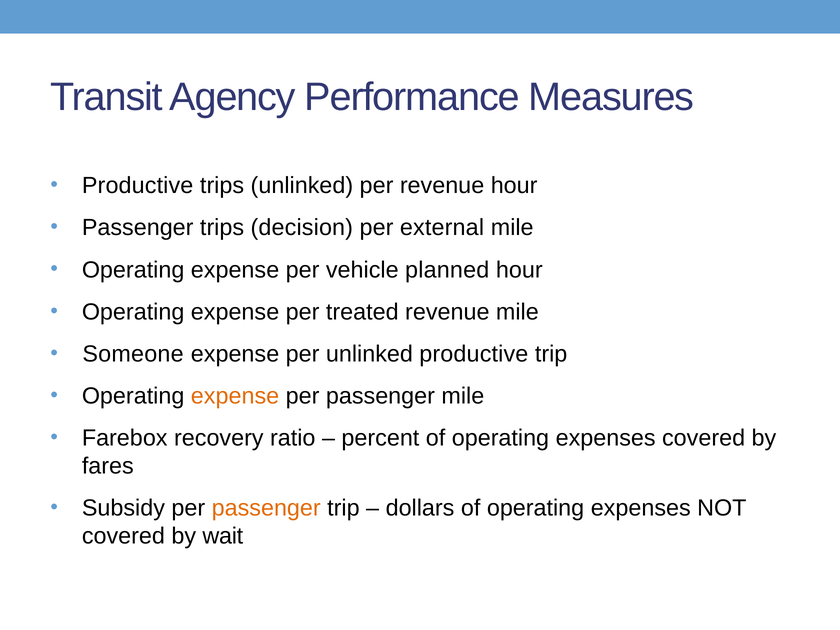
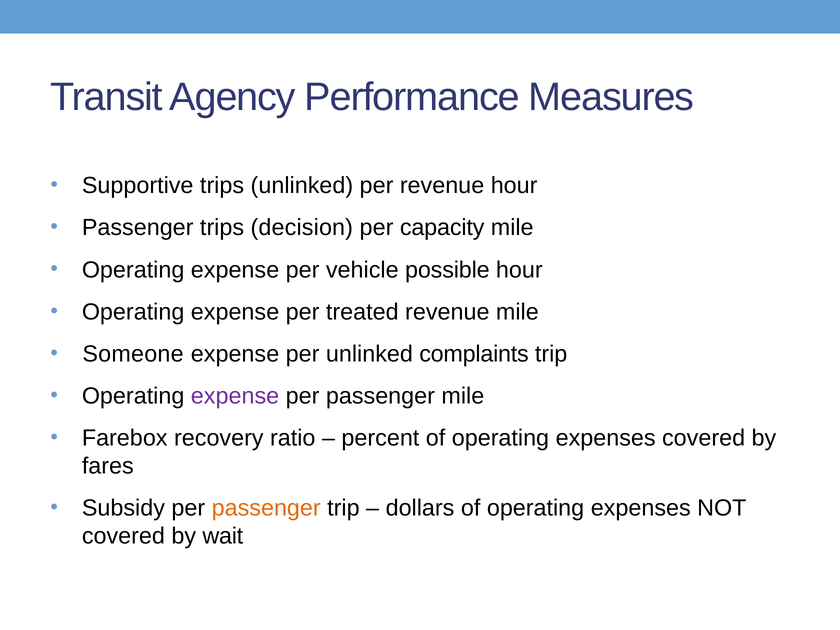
Productive: Productive -> Supportive (138, 186)
external: external -> capacity (442, 228)
planned: planned -> possible (447, 270)
unlinked productive: productive -> complaints (474, 354)
expense colour: orange -> purple (235, 396)
